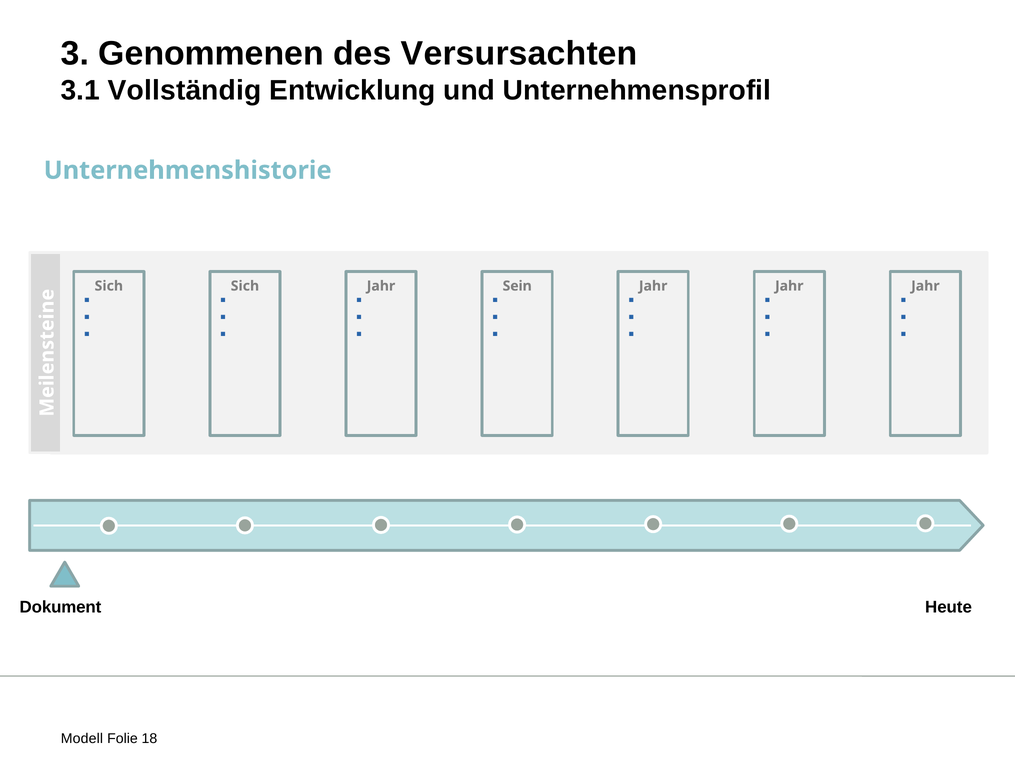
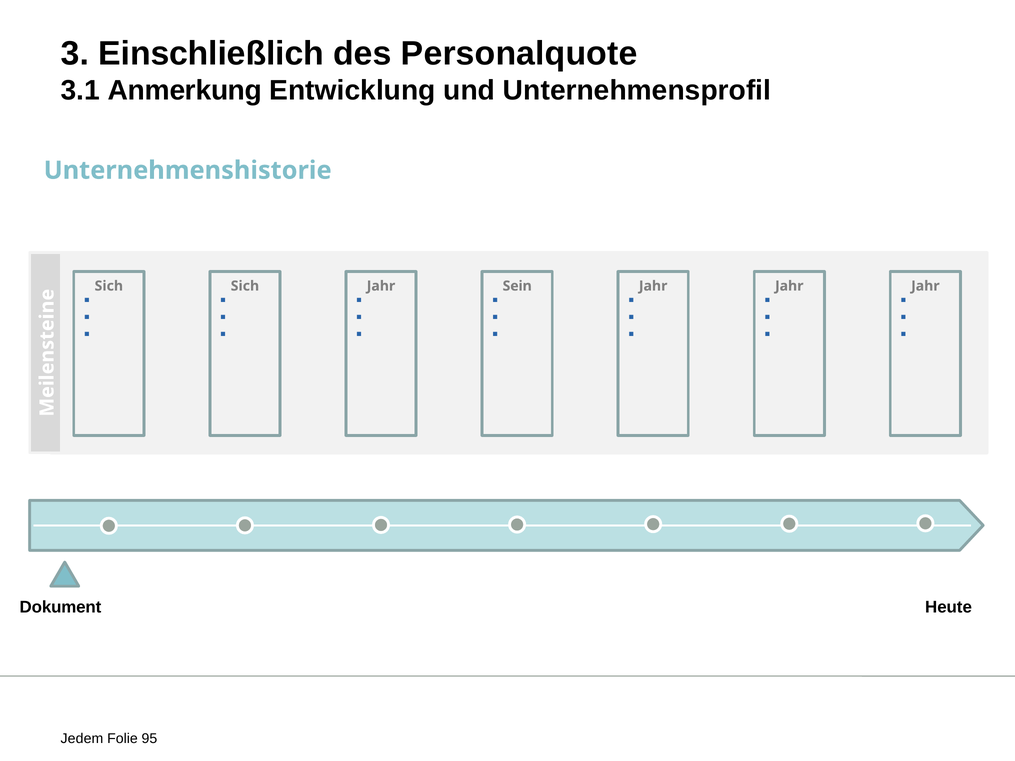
Genommenen: Genommenen -> Einschließlich (211, 54)
Versursachten: Versursachten -> Personalquote (519, 54)
Vollständig: Vollständig -> Anmerkung (185, 91)
Modell: Modell -> Jedem (82, 739)
18: 18 -> 95 (149, 739)
